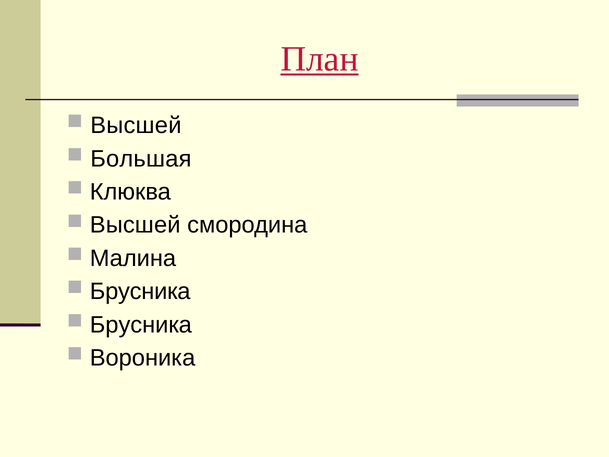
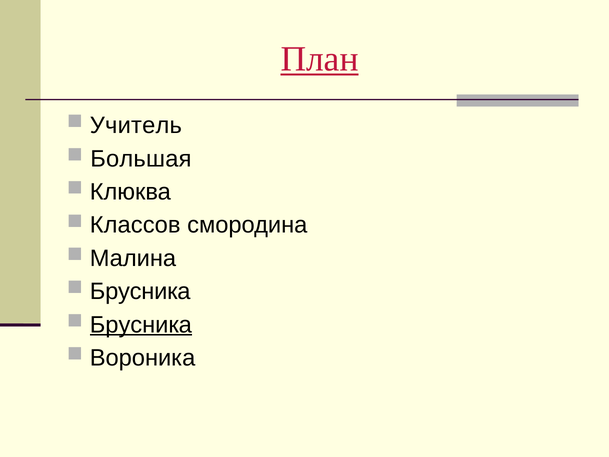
Высшей: Высшей -> Учитель (136, 125)
Высшей: Высшей -> Классов (135, 225)
Брусника underline: none -> present (141, 325)
